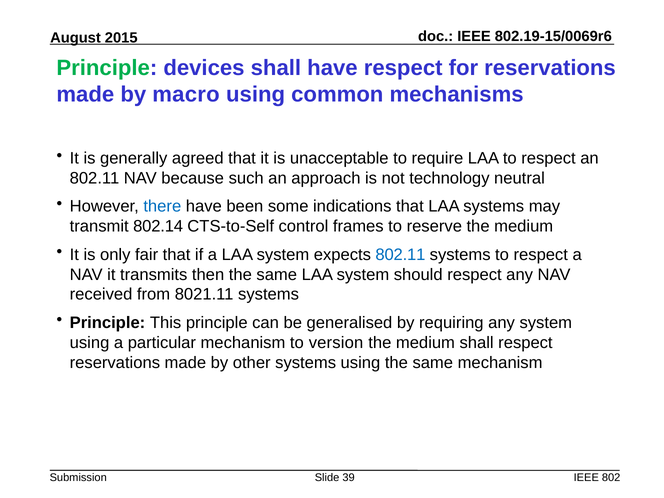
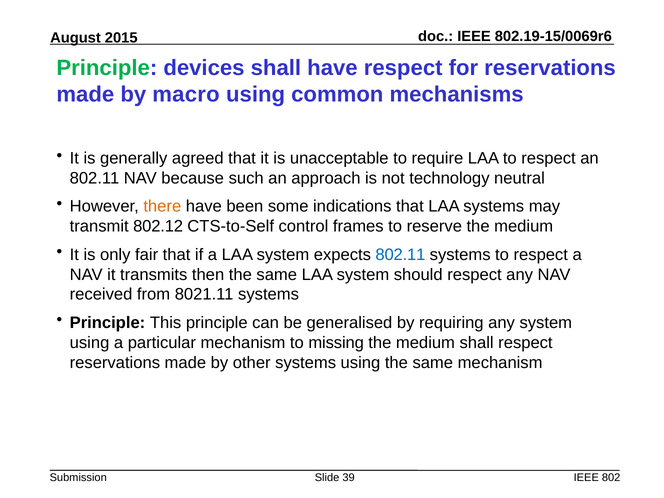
there colour: blue -> orange (162, 206)
802.14: 802.14 -> 802.12 (158, 226)
version: version -> missing (336, 343)
